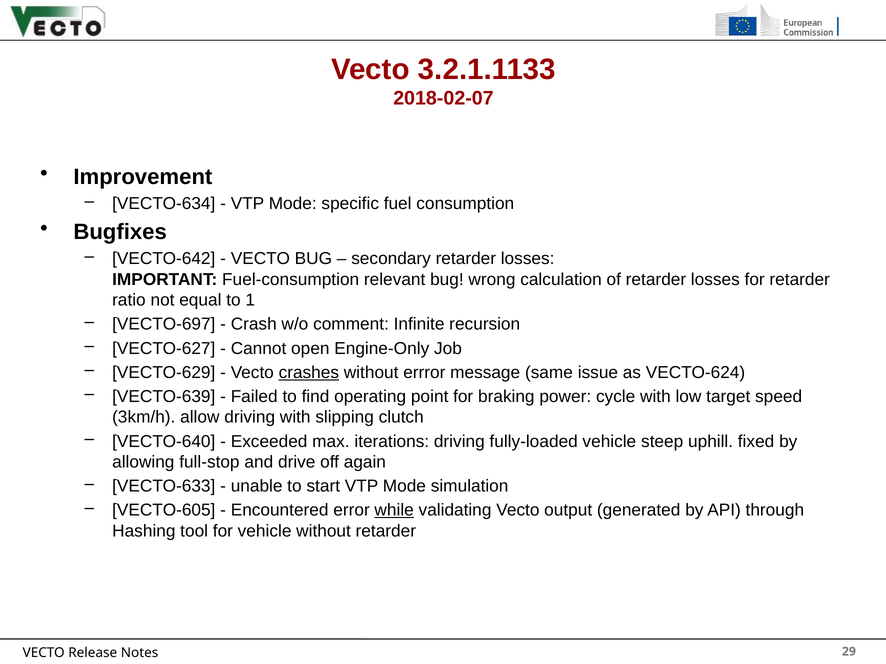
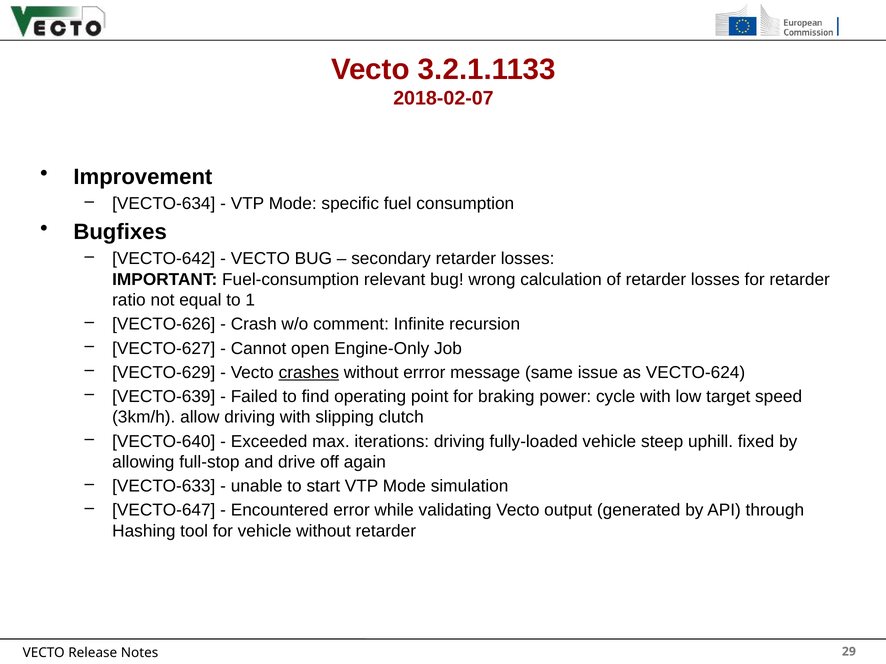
VECTO-697: VECTO-697 -> VECTO-626 (164, 324)
VECTO-605: VECTO-605 -> VECTO-647 (164, 511)
while underline: present -> none (394, 511)
